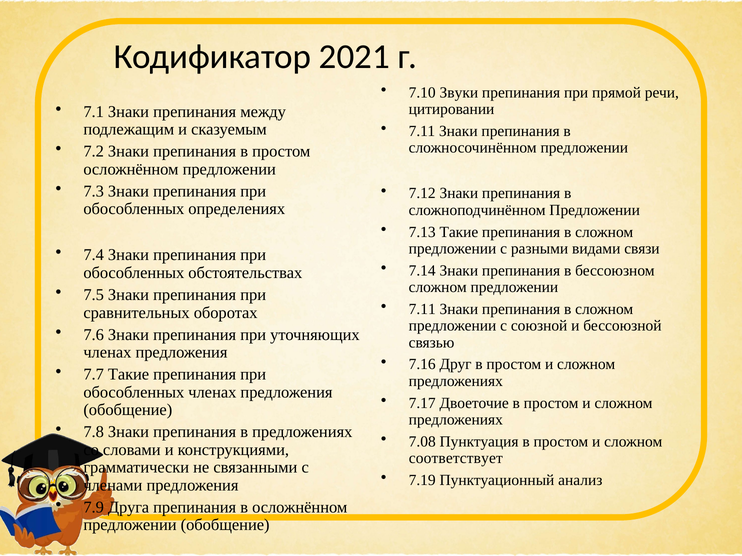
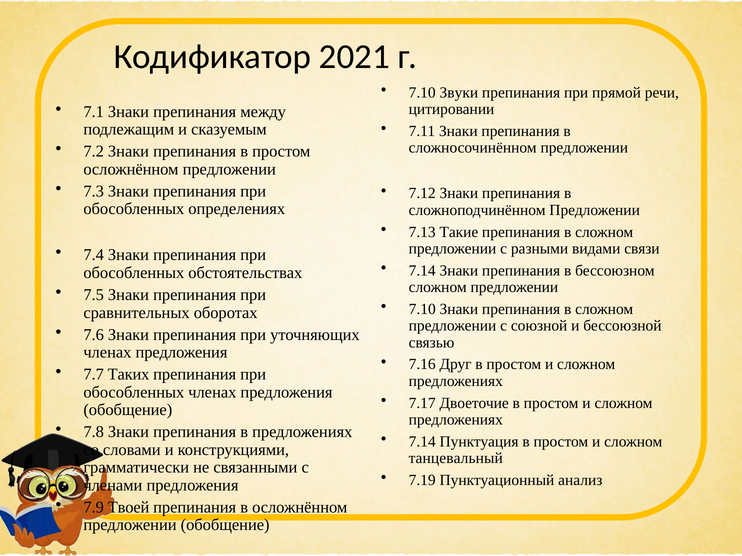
7.11: 7.11 -> 7.10 (422, 309)
7.7 Такие: Такие -> Таких (129, 375)
7.08: 7.08 -> 7.14 (422, 442)
соответствует: соответствует -> танцевальный (456, 459)
Друга: Друга -> Твоей (129, 508)
